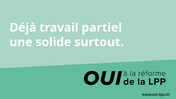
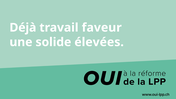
partiel: partiel -> faveur (102, 28)
surtout: surtout -> élevées (99, 42)
